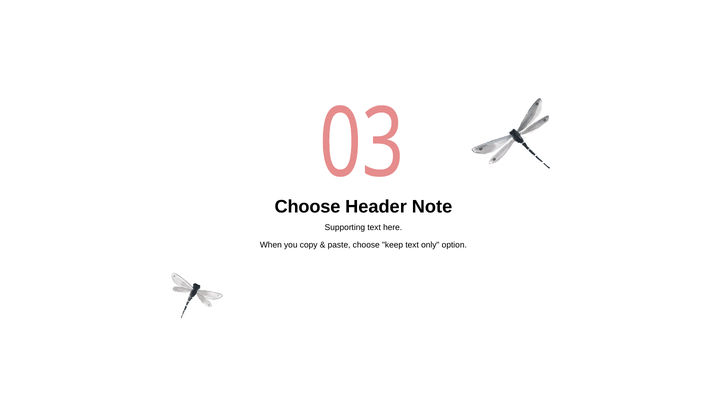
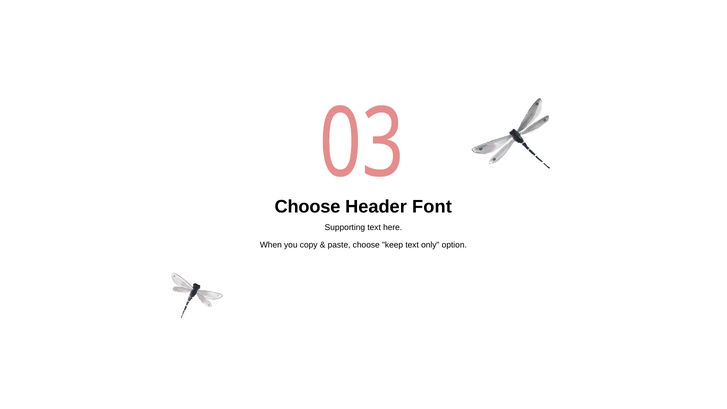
Note: Note -> Font (432, 206)
